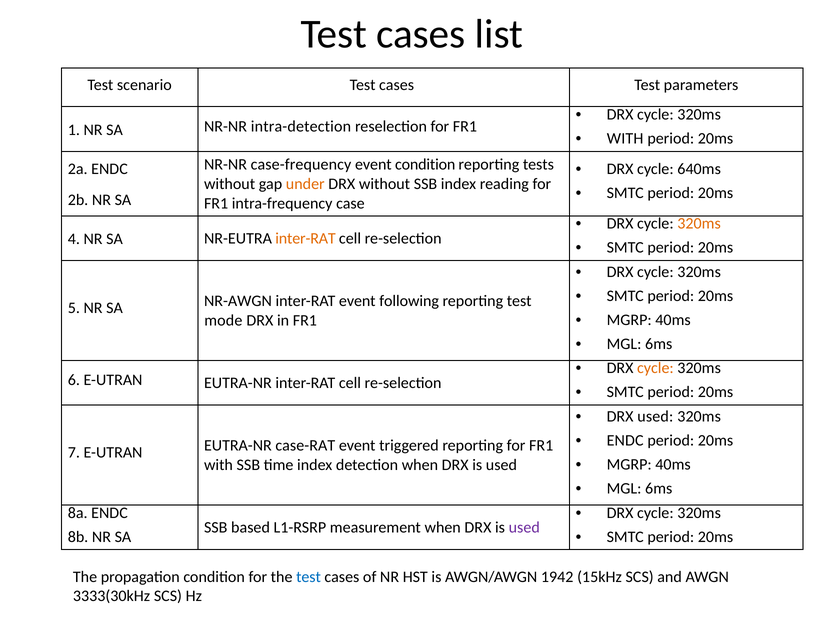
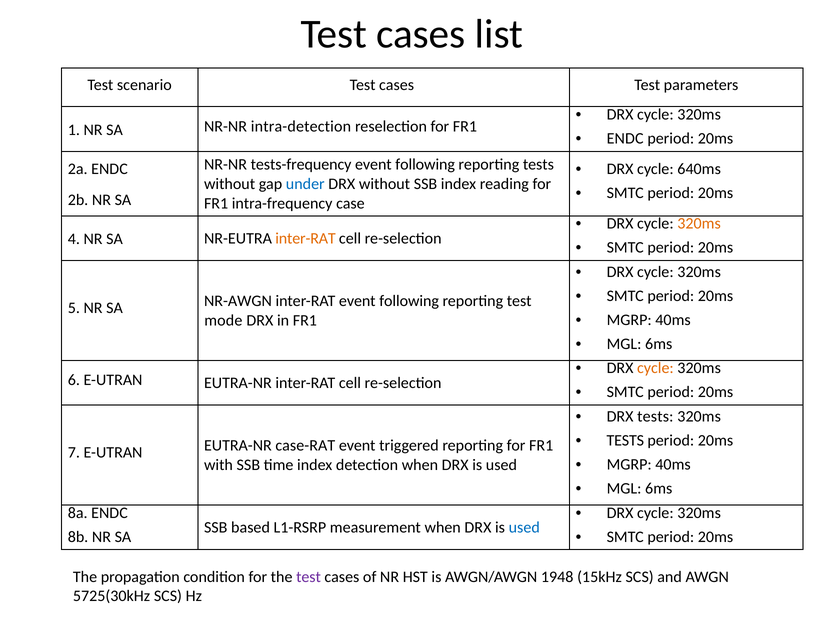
WITH: WITH -> ENDC (625, 138)
case-frequency: case-frequency -> tests-frequency (301, 164)
condition: condition -> following (425, 164)
under colour: orange -> blue (305, 184)
DRX used: used -> tests (655, 416)
ENDC: ENDC -> TESTS (625, 440)
used colour: purple -> blue (524, 528)
test colour: blue -> purple (309, 577)
1942: 1942 -> 1948 (557, 577)
3333(30kHz: 3333(30kHz -> 5725(30kHz (112, 596)
